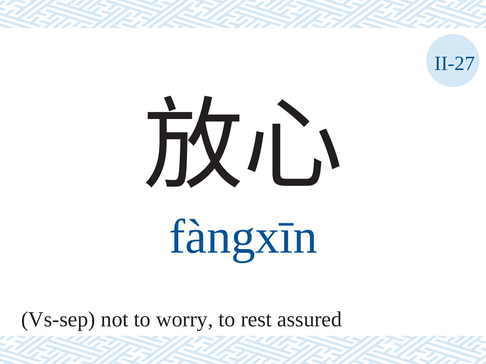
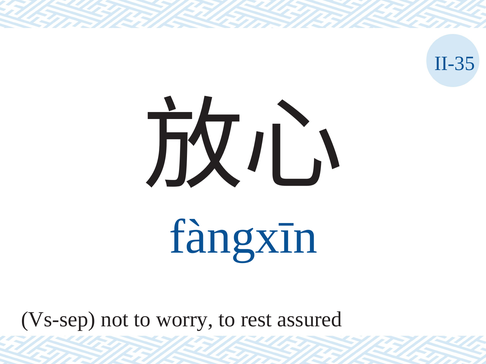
II-27: II-27 -> II-35 (455, 64)
